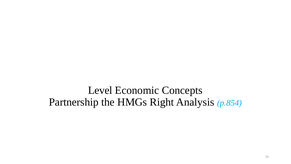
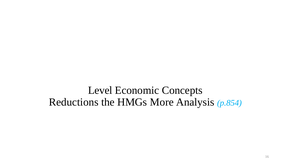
Partnership: Partnership -> Reductions (74, 102)
Right: Right -> More (162, 102)
